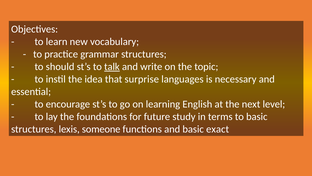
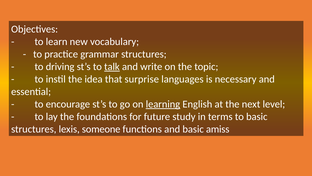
should: should -> driving (60, 66)
learning underline: none -> present (163, 104)
exact: exact -> amiss (218, 129)
